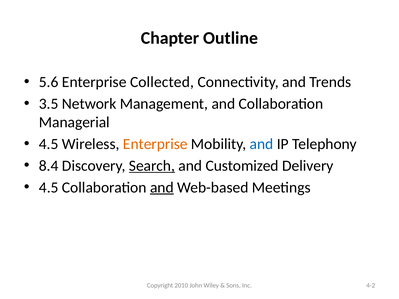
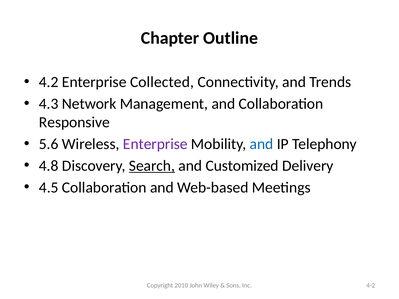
5.6: 5.6 -> 4.2 (49, 82)
3.5: 3.5 -> 4.3 (49, 104)
Managerial: Managerial -> Responsive (74, 122)
4.5: 4.5 -> 5.6 (49, 144)
Enterprise colour: orange -> purple (155, 144)
8.4: 8.4 -> 4.8 (49, 166)
and underline: present -> none (162, 188)
